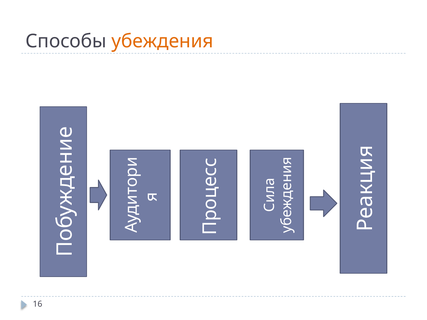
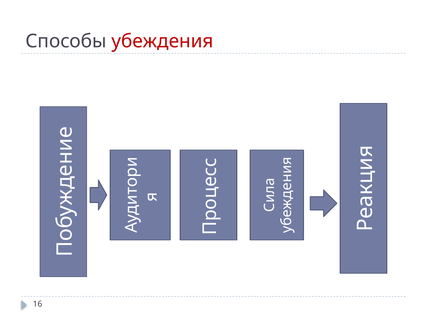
убеждения colour: orange -> red (163, 41)
